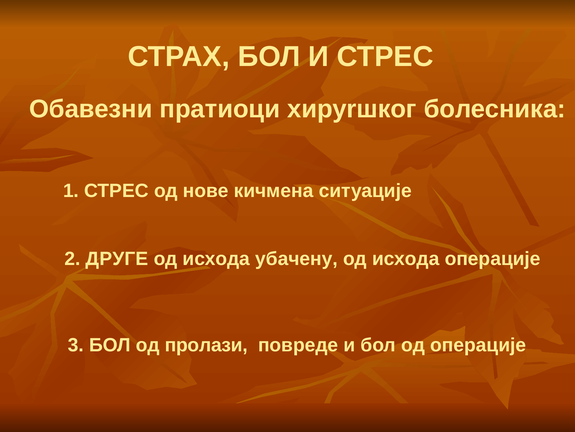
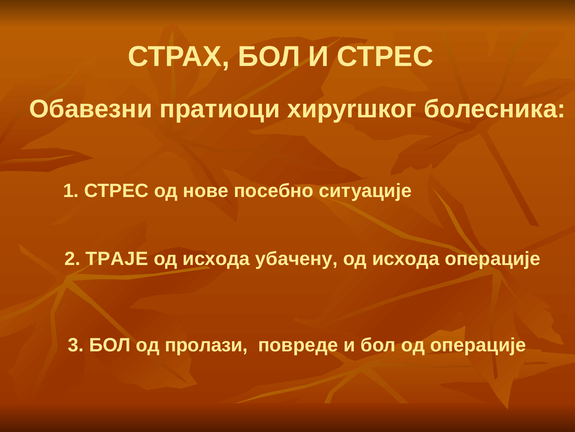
кичмена: кичмена -> посебно (274, 191)
ДРУГЕ: ДРУГЕ -> ТРАЈЕ (117, 258)
